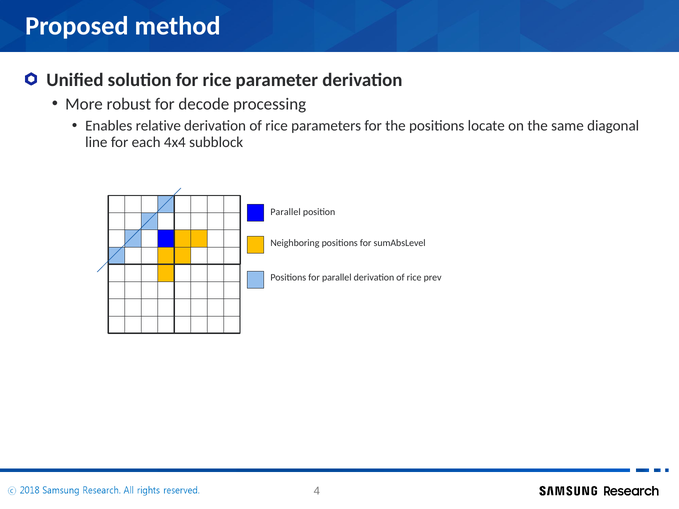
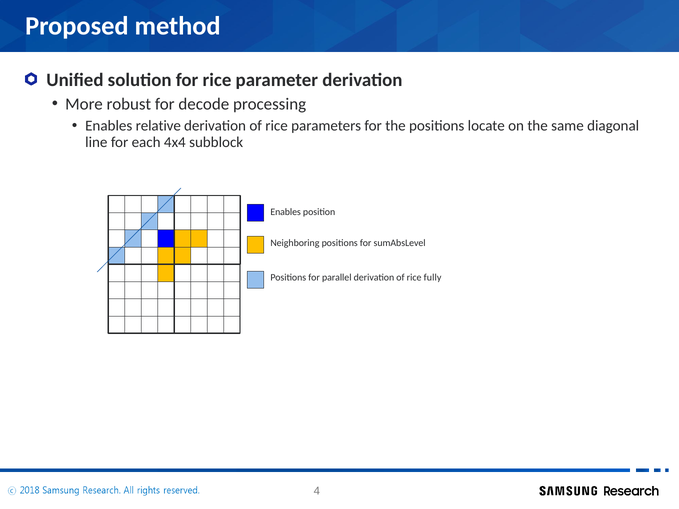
Parallel: Parallel -> Enables (286, 212)
prev: prev -> fully (433, 278)
